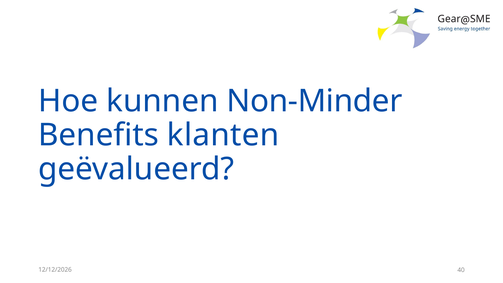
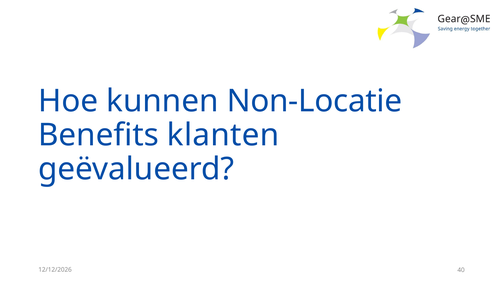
Non-Minder: Non-Minder -> Non-Locatie (314, 101)
